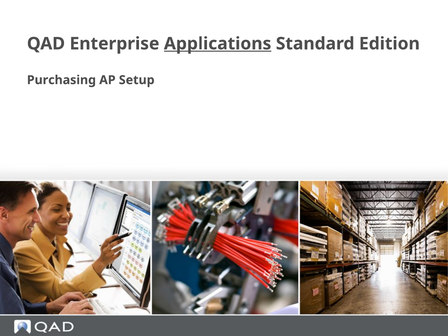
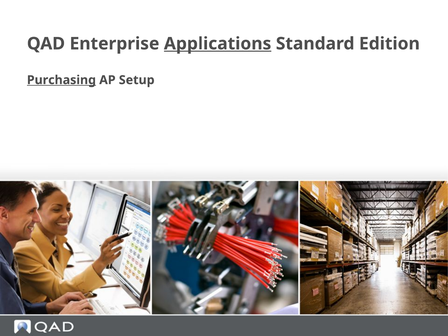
Purchasing underline: none -> present (61, 80)
